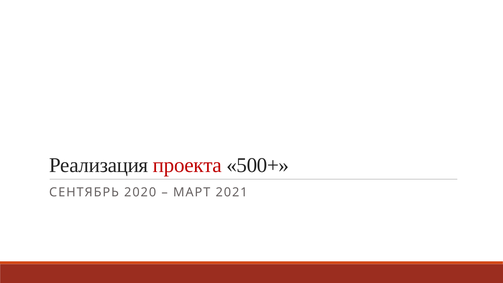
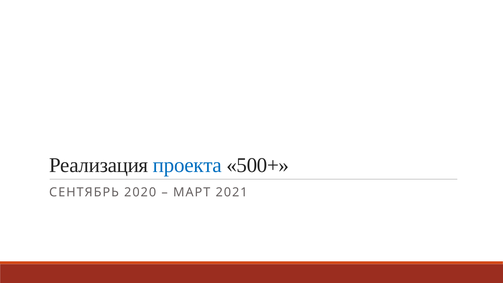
проекта colour: red -> blue (187, 165)
